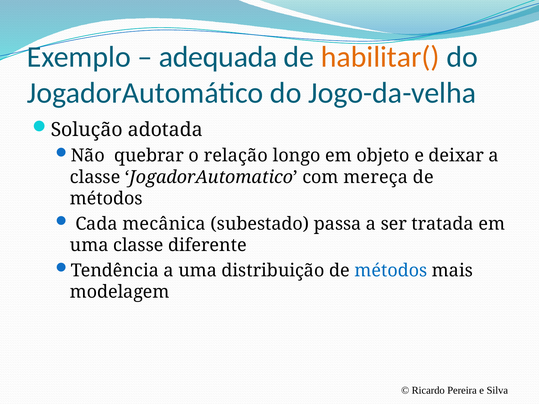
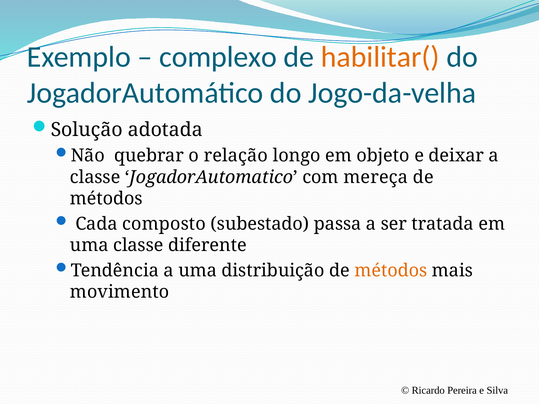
adequada: adequada -> complexo (218, 57)
mecânica: mecânica -> composto (164, 224)
métodos colour: blue -> orange (391, 271)
modelagem: modelagem -> movimento (120, 292)
